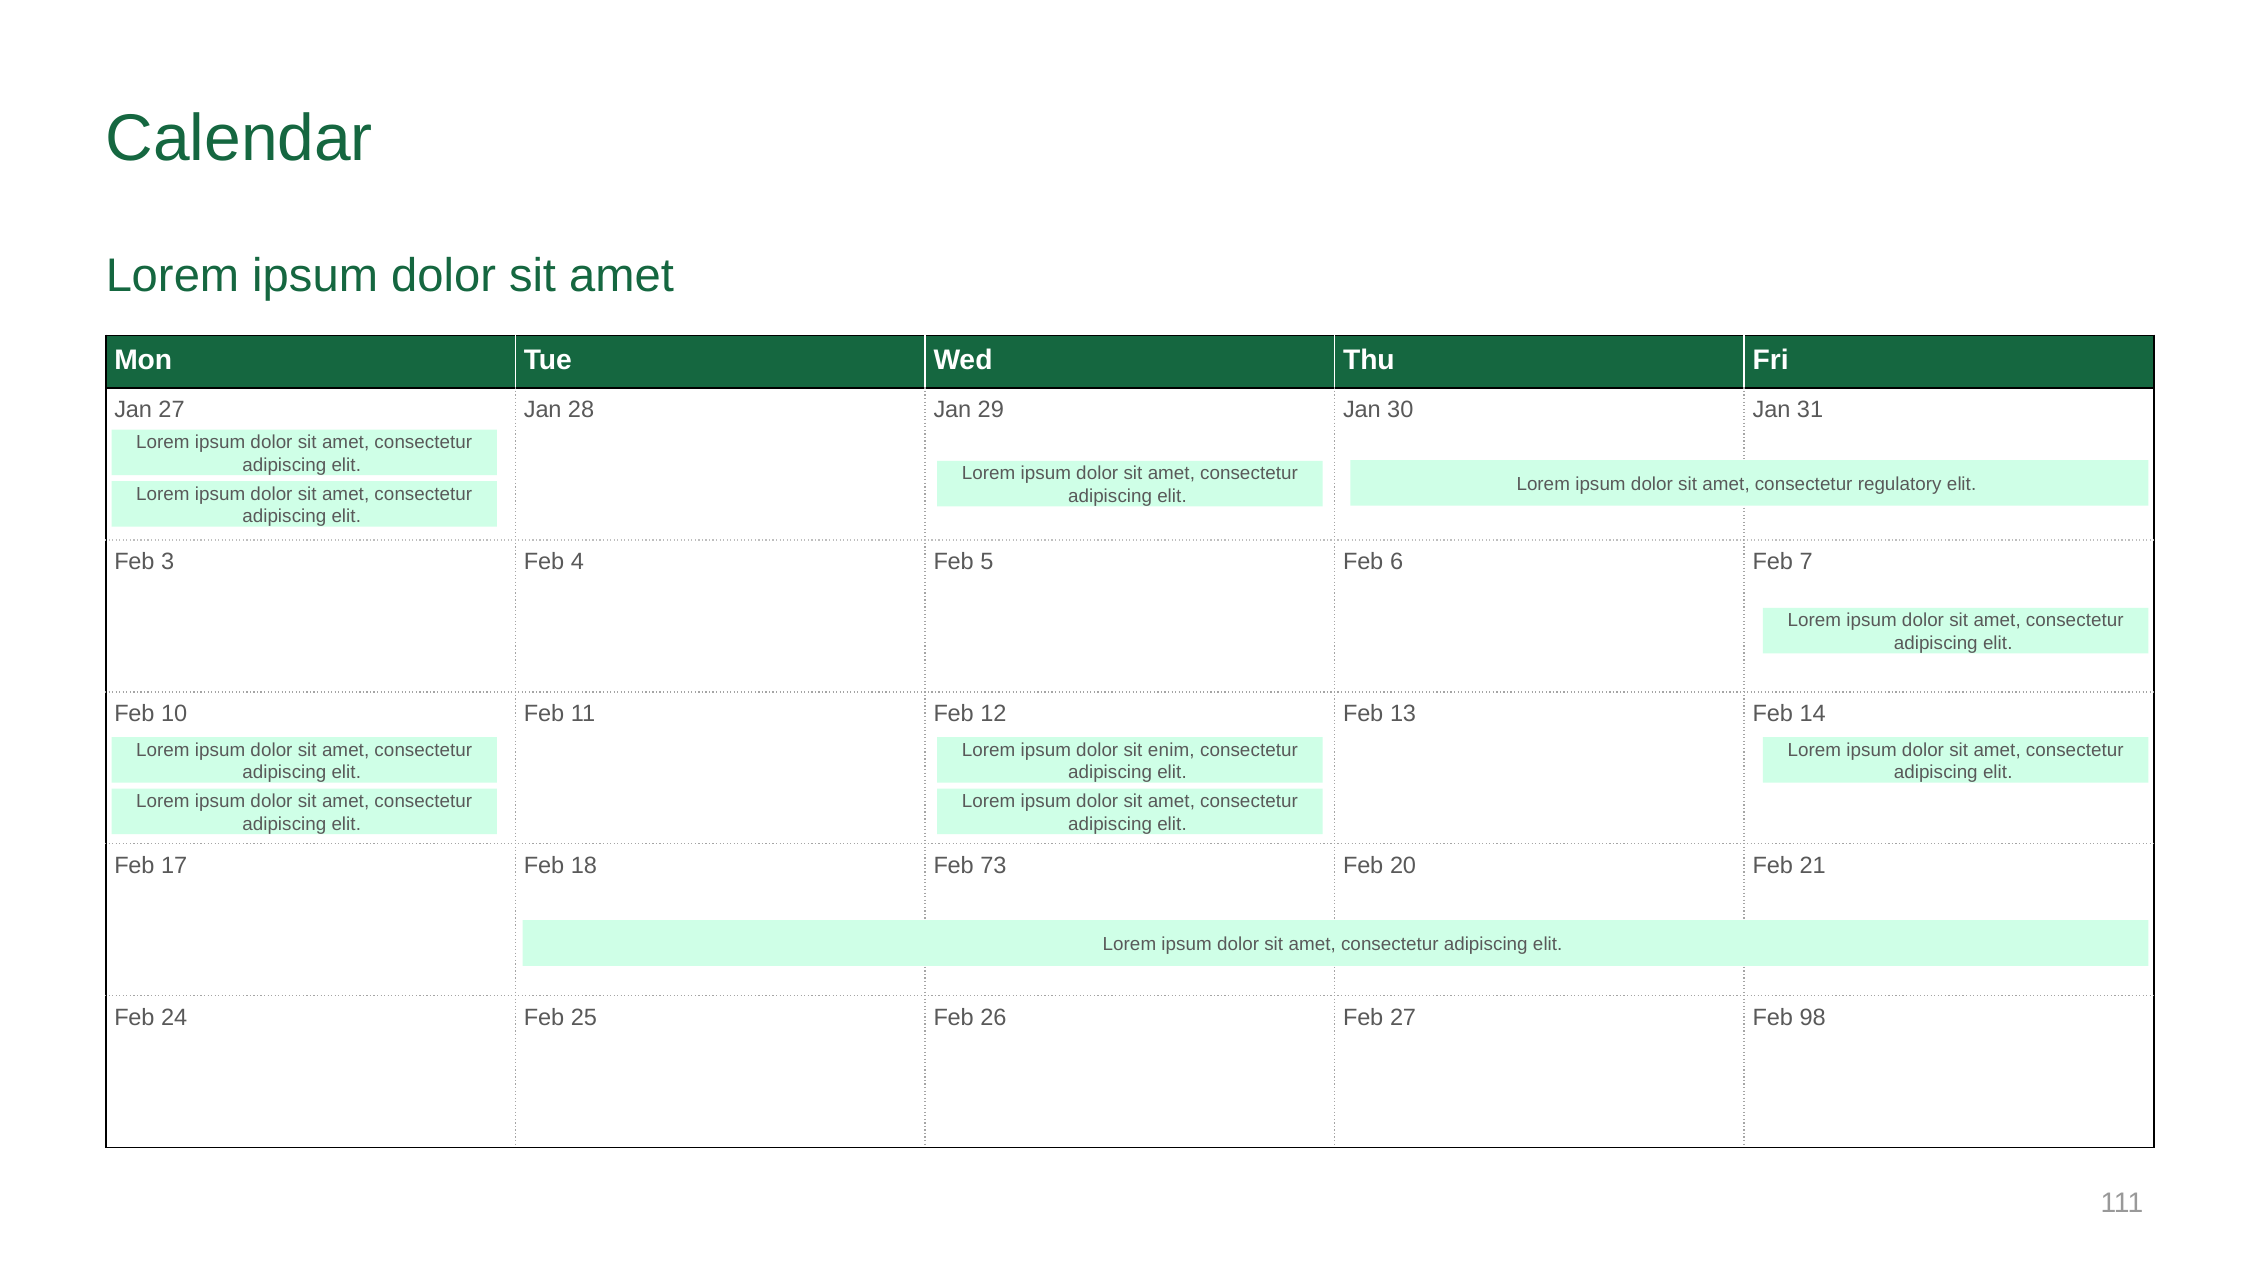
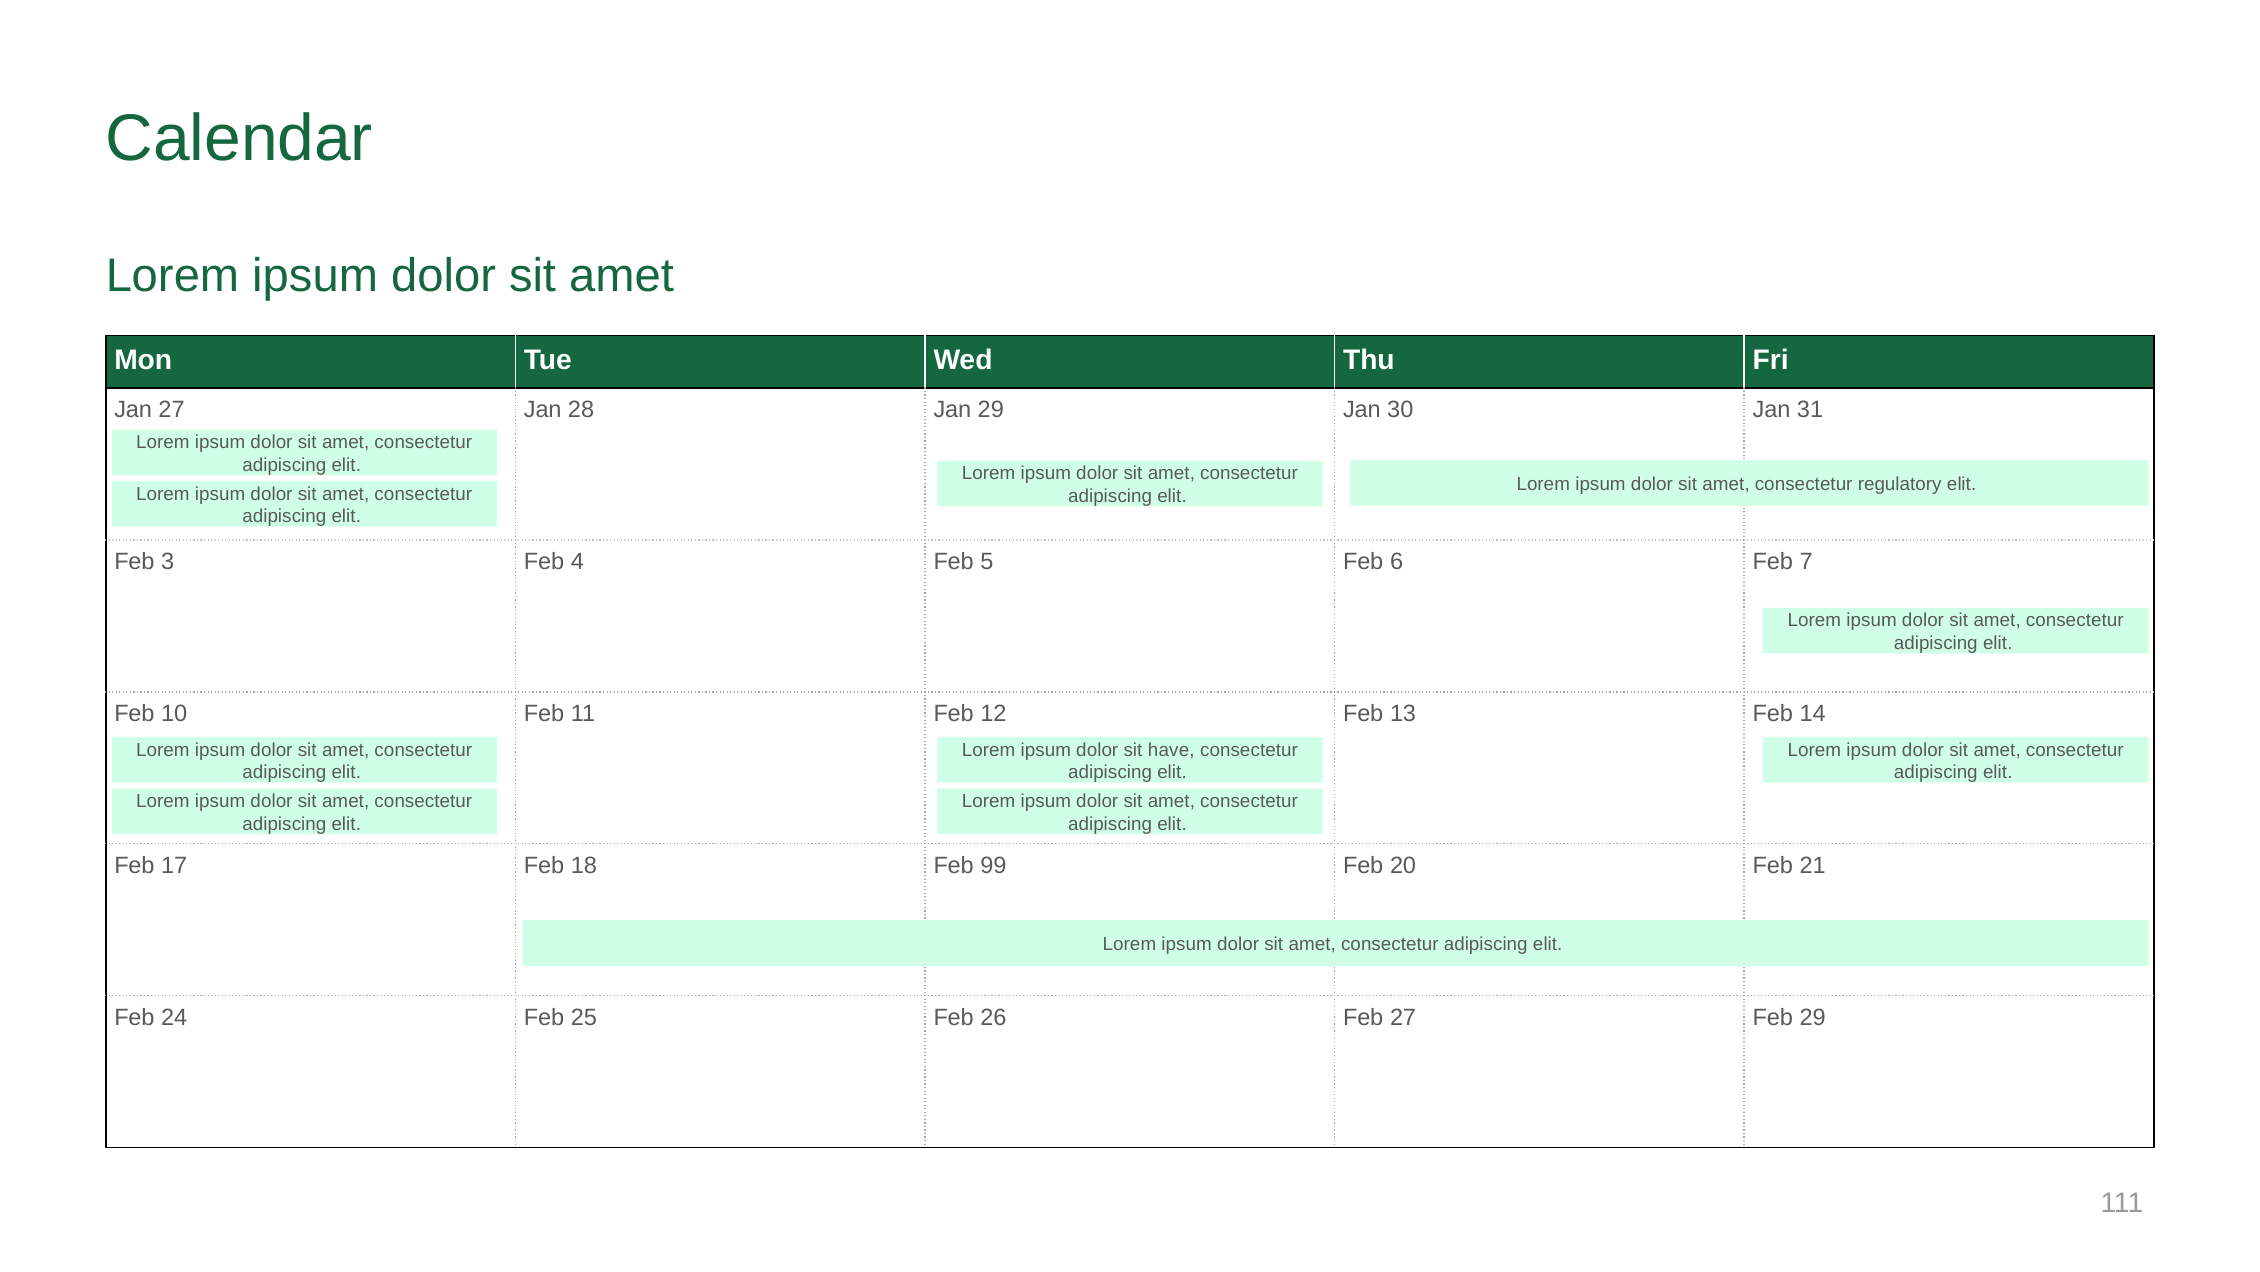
enim: enim -> have (1171, 749)
73: 73 -> 99 (993, 865)
Feb 98: 98 -> 29 (1813, 1017)
